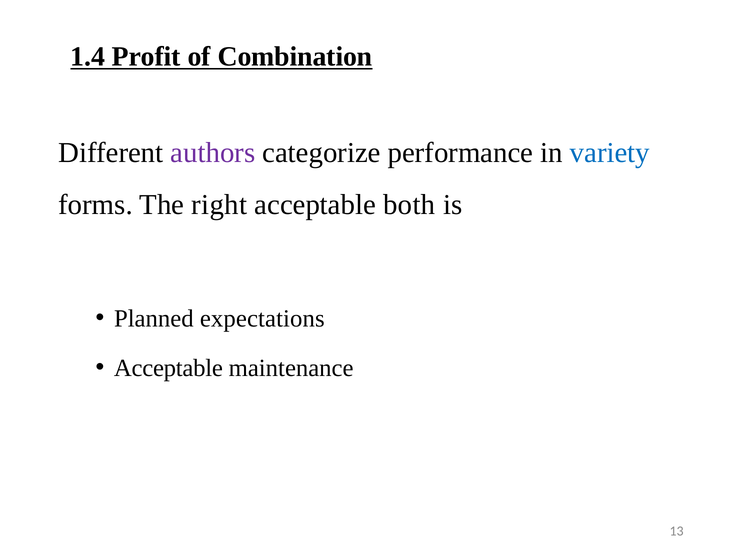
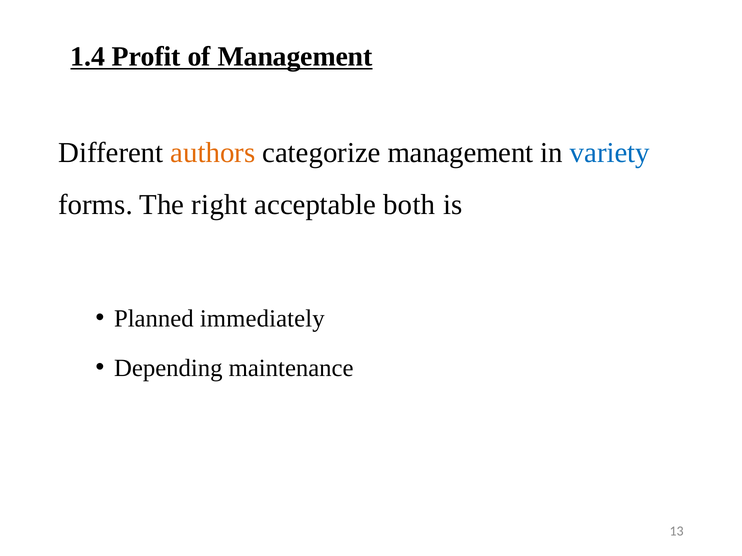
of Combination: Combination -> Management (295, 56)
authors colour: purple -> orange (213, 153)
categorize performance: performance -> management (461, 153)
expectations: expectations -> immediately (262, 319)
Acceptable: Acceptable -> Depending (168, 369)
